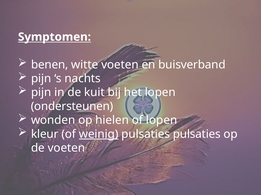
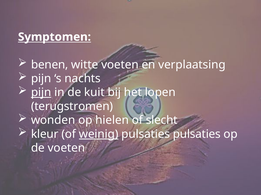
buisverband: buisverband -> verplaatsing (192, 65)
pijn underline: none -> present (41, 93)
ondersteunen: ondersteunen -> terugstromen (72, 107)
of lopen: lopen -> slecht (162, 121)
